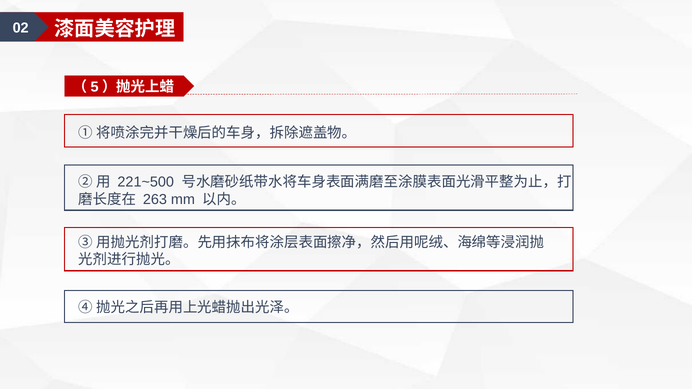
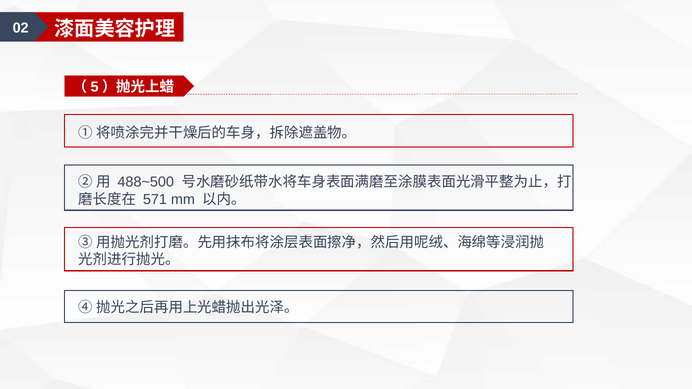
221~500: 221~500 -> 488~500 (146, 182)
263: 263 -> 571 (155, 199)
